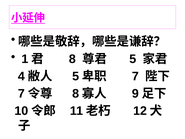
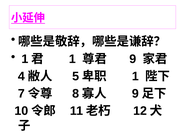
8: 8 -> 1 (72, 59)
5: 5 -> 9 (133, 59)
7: 7 -> 1 (135, 76)
